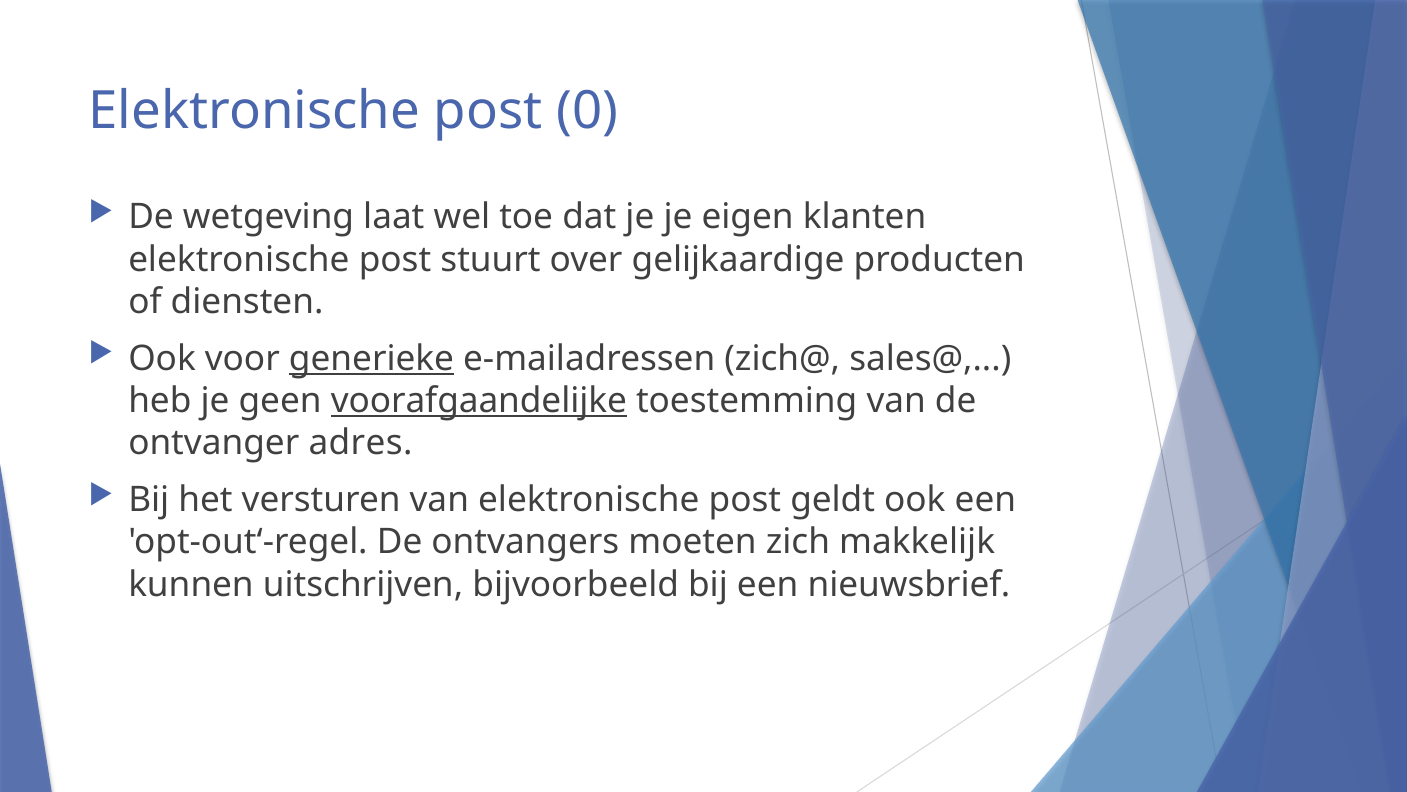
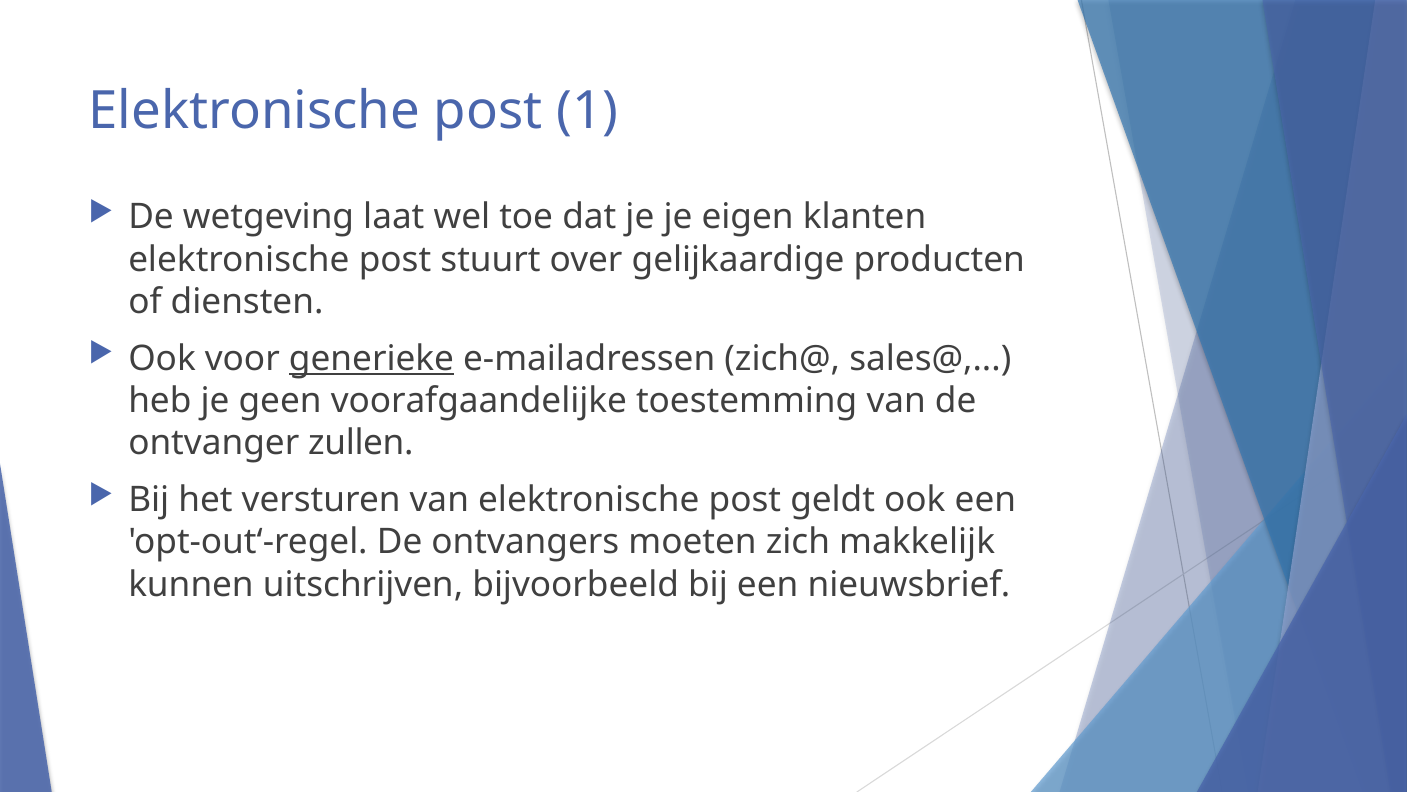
0: 0 -> 1 (587, 111)
voorafgaandelijke underline: present -> none (479, 401)
adres: adres -> zullen (361, 443)
